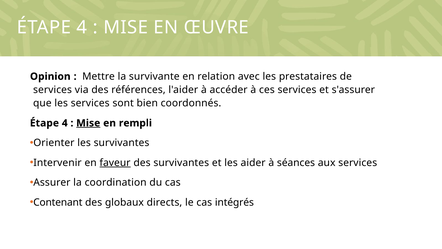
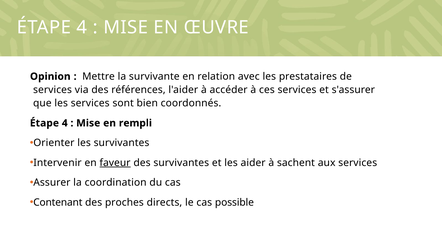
Mise underline: present -> none (88, 123)
séances: séances -> sachent (296, 163)
globaux: globaux -> proches (124, 202)
intégrés: intégrés -> possible (234, 202)
